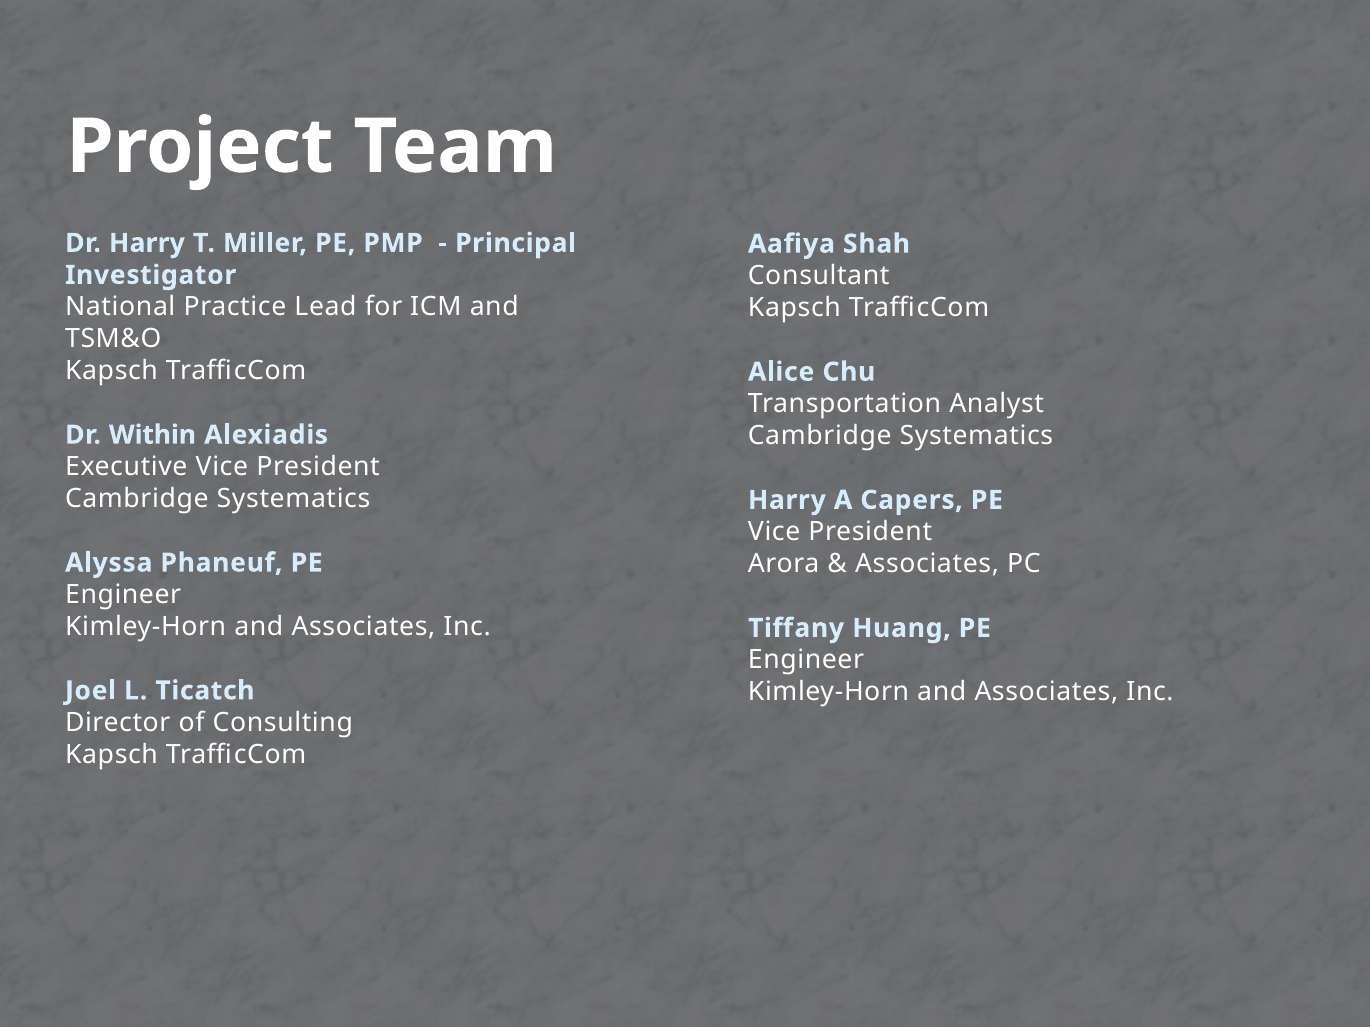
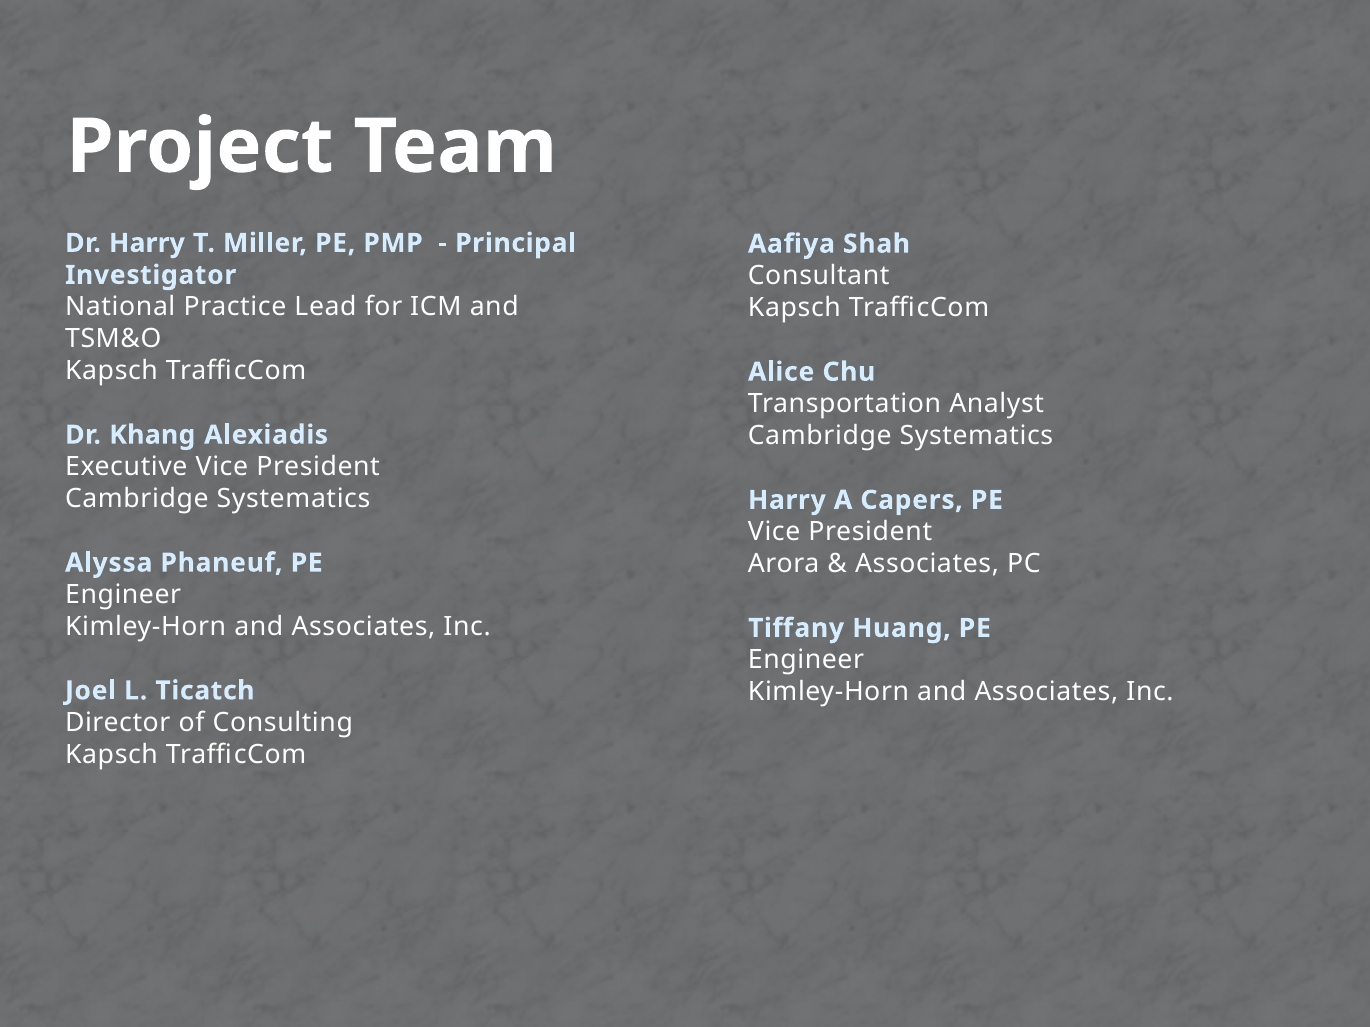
Within: Within -> Khang (152, 435)
